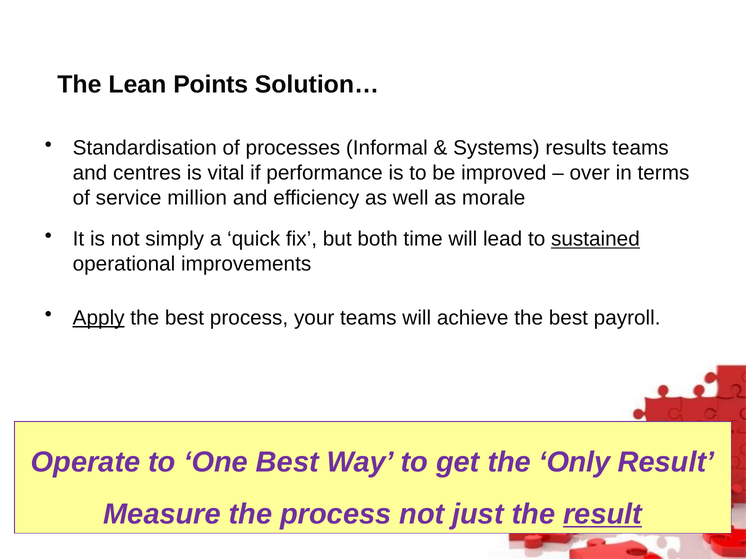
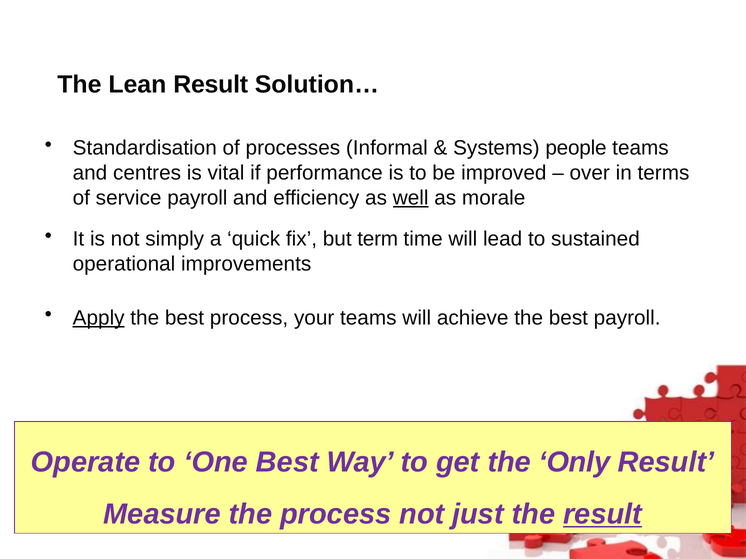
Lean Points: Points -> Result (211, 85)
results: results -> people (576, 148)
service million: million -> payroll (197, 198)
well underline: none -> present (411, 198)
both: both -> term (378, 239)
sustained underline: present -> none (595, 239)
